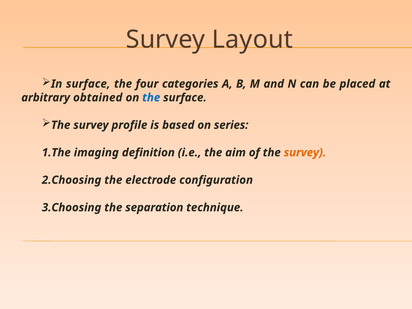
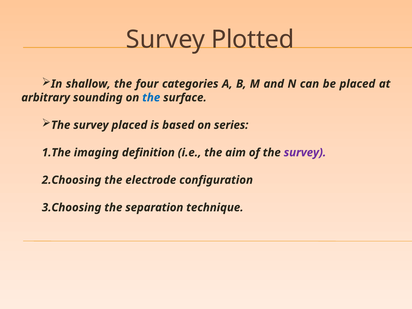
Layout: Layout -> Plotted (253, 39)
In surface: surface -> shallow (88, 84)
obtained: obtained -> sounding (98, 98)
survey profile: profile -> placed (129, 125)
survey colour: orange -> purple (305, 153)
